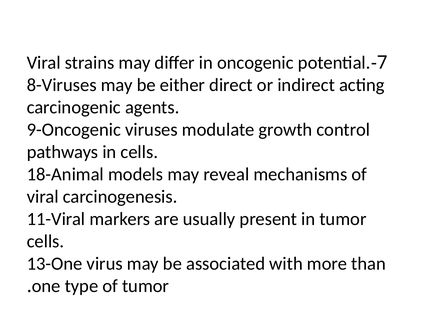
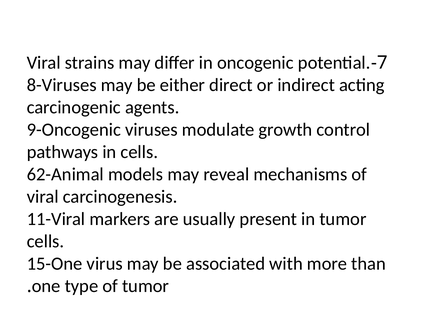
18-Animal: 18-Animal -> 62-Animal (65, 174)
13-One: 13-One -> 15-One (55, 263)
